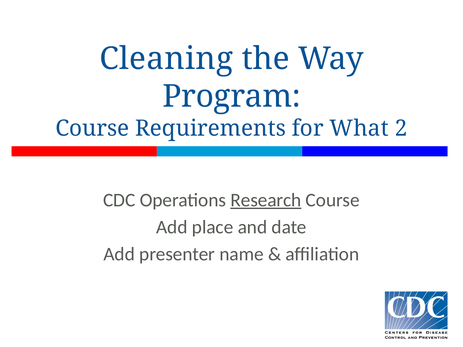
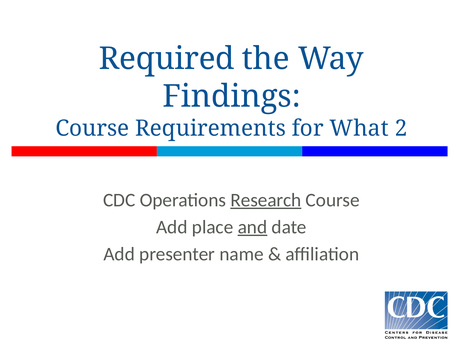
Cleaning: Cleaning -> Required (167, 59)
Program: Program -> Findings (232, 97)
and underline: none -> present (252, 227)
